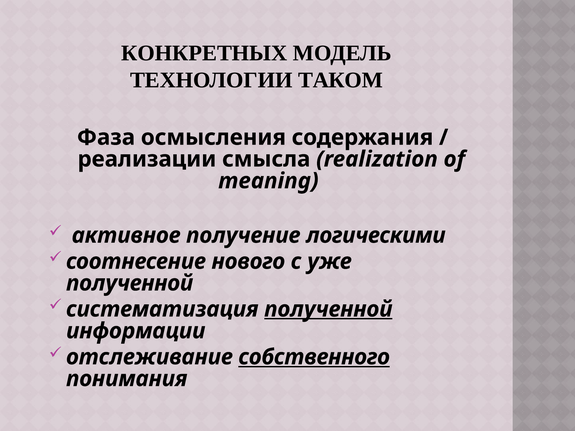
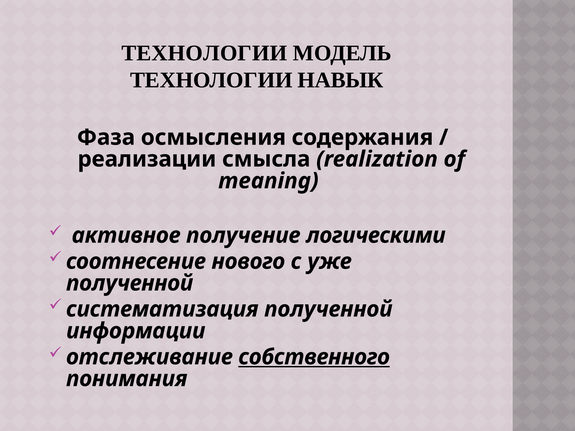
КОНКРЕТНЫХ: КОНКРЕТНЫХ -> ТЕХНОЛОГИИ (204, 53)
ТАКОМ: ТАКОМ -> НАВЫК (340, 80)
полученной underline: present -> none (328, 309)
